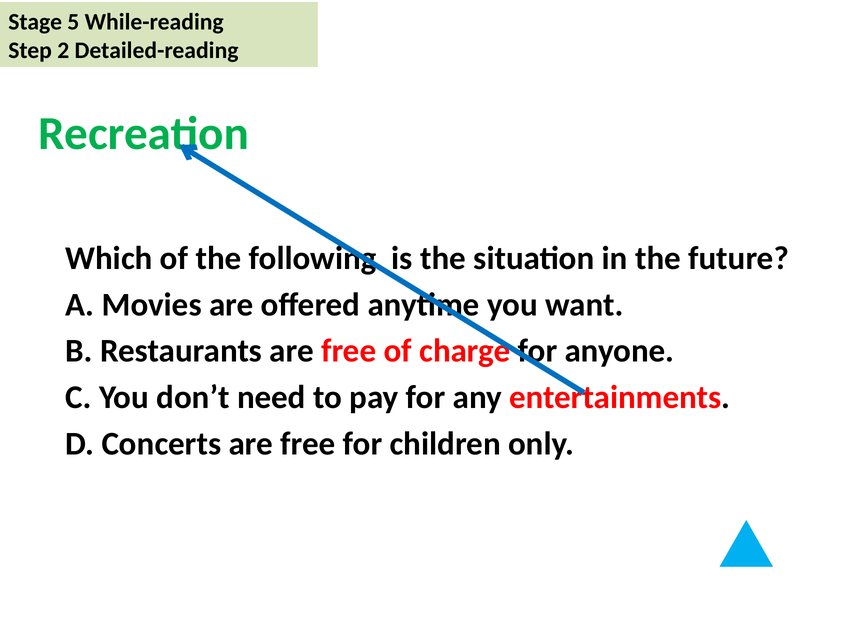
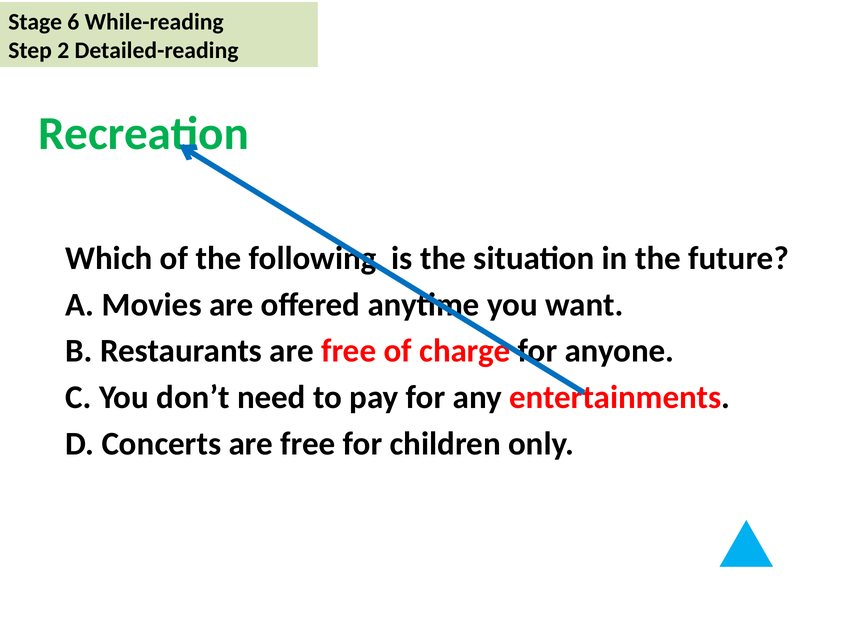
5: 5 -> 6 (73, 22)
